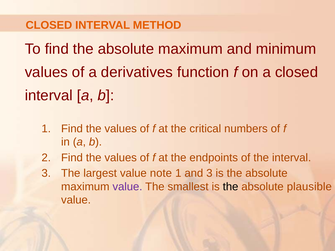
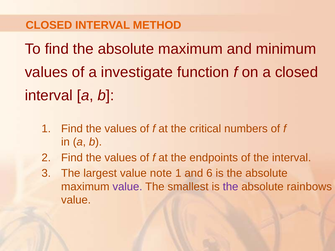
derivatives: derivatives -> investigate (137, 72)
and 3: 3 -> 6 (209, 173)
the colour: black -> purple (231, 187)
plausible: plausible -> rainbows (309, 187)
